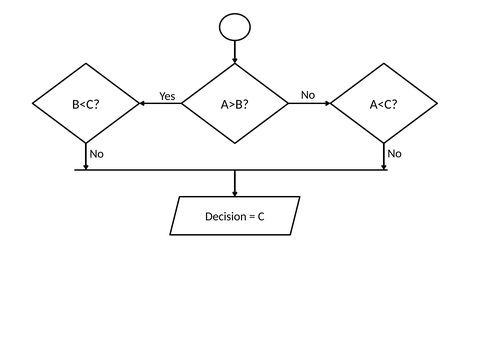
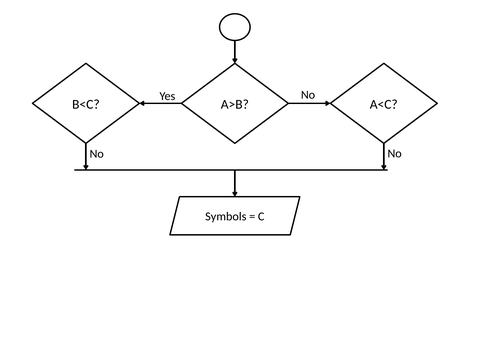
Decision: Decision -> Symbols (226, 217)
